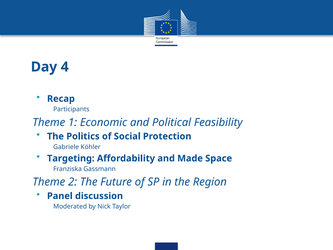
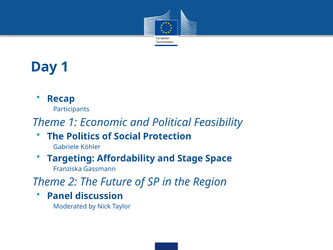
Day 4: 4 -> 1 (65, 67)
Made: Made -> Stage (190, 158)
